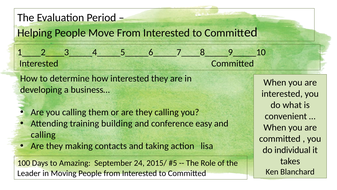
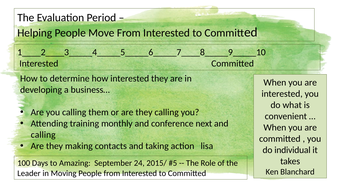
building: building -> monthly (117, 123)
easy: easy -> next (204, 123)
